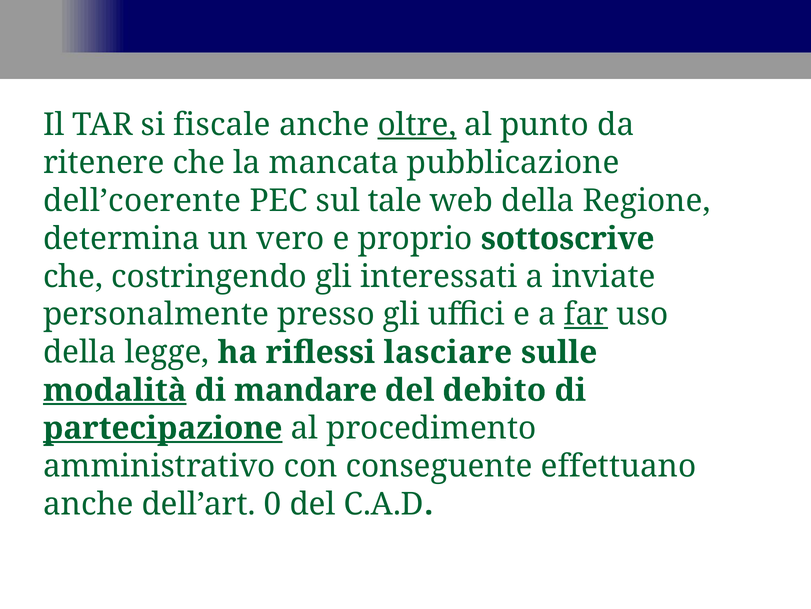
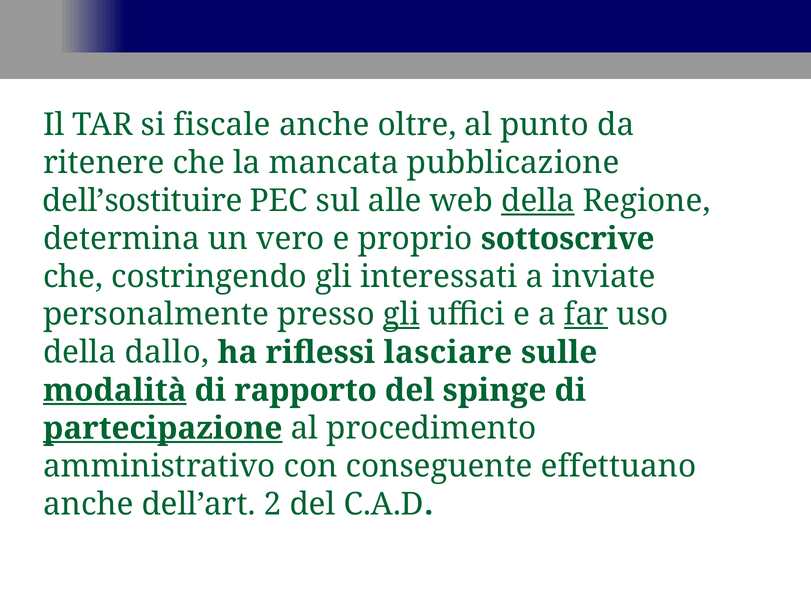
oltre underline: present -> none (417, 125)
dell’coerente: dell’coerente -> dell’sostituire (142, 201)
tale: tale -> alle (395, 201)
della underline: none -> present (538, 201)
gli underline: none -> present (401, 314)
legge: legge -> dallo (167, 352)
mandare: mandare -> rapporto (306, 390)
debito: debito -> spinge (494, 390)
0: 0 -> 2 (273, 504)
